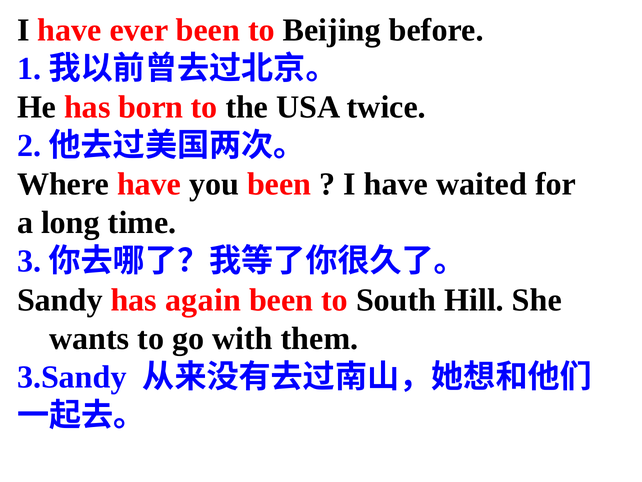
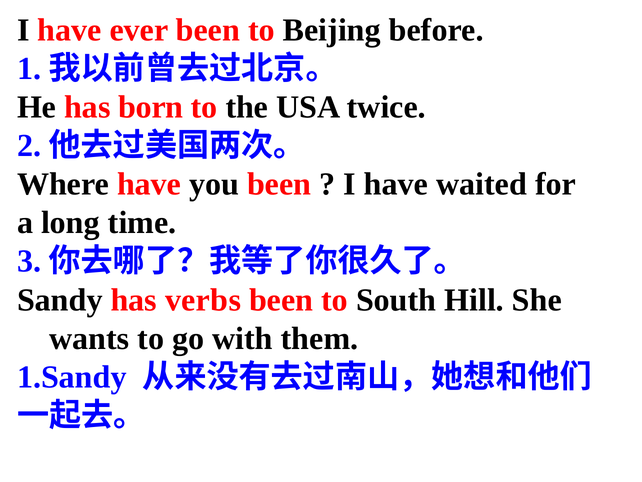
again: again -> verbs (203, 300)
3.Sandy: 3.Sandy -> 1.Sandy (72, 377)
